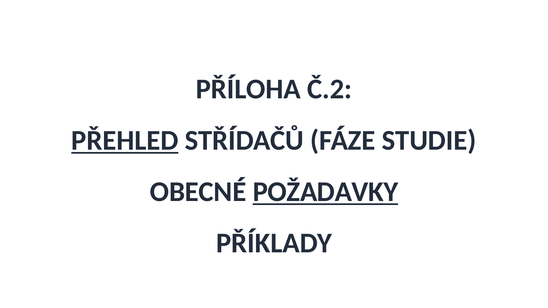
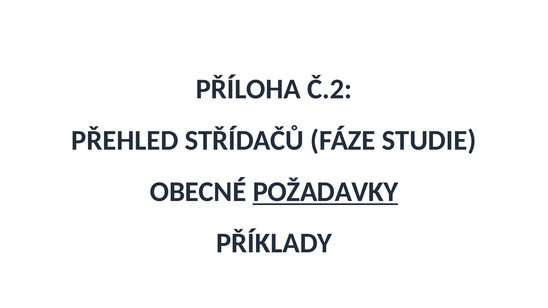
PŘEHLED underline: present -> none (125, 141)
